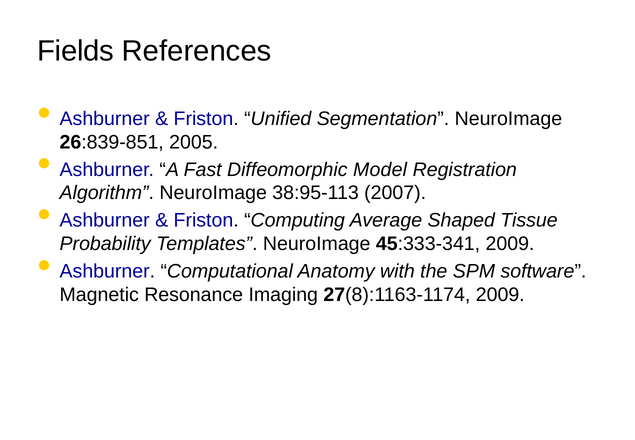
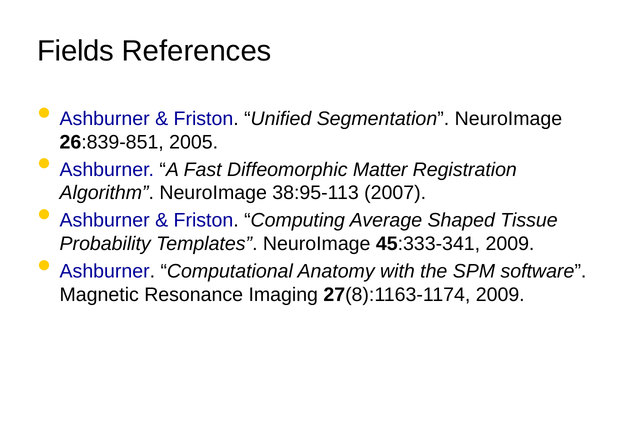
Model: Model -> Matter (380, 169)
